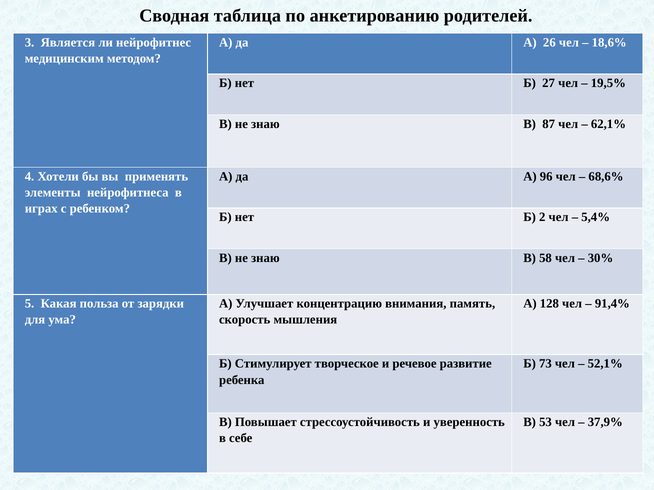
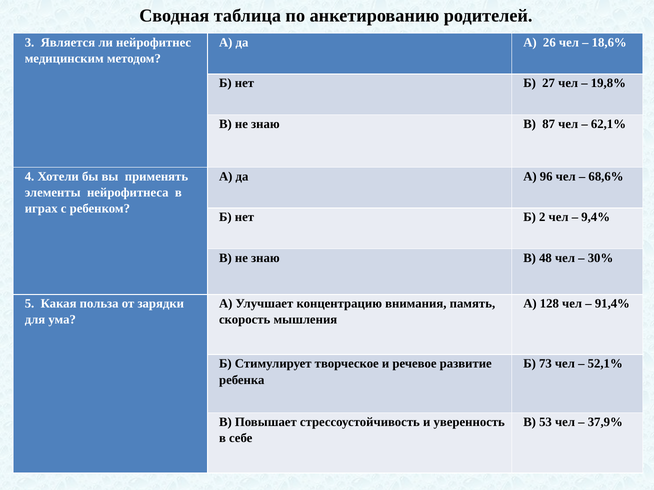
19,5%: 19,5% -> 19,8% (608, 83)
5,4%: 5,4% -> 9,4% (596, 217)
58: 58 -> 48 (545, 258)
